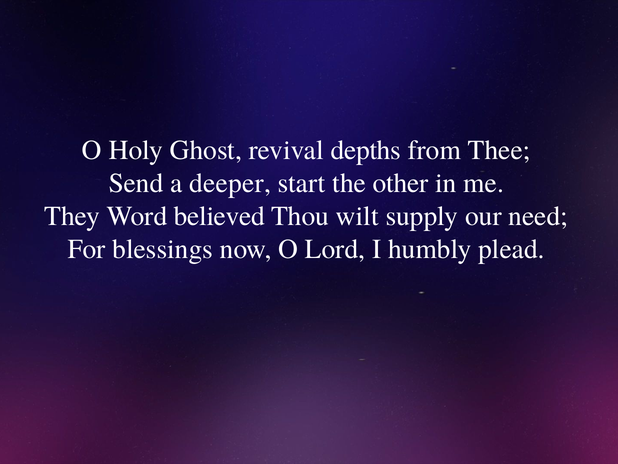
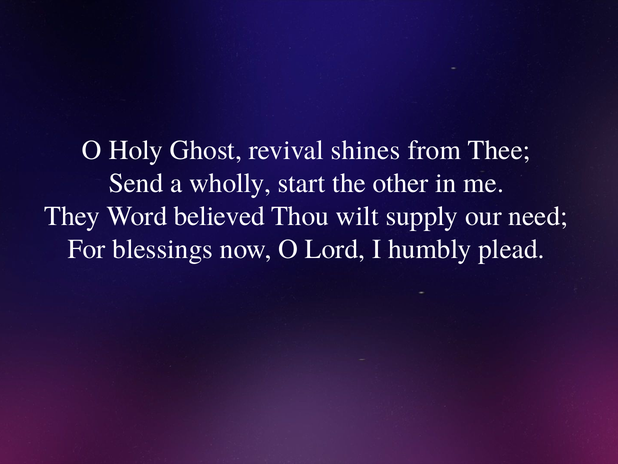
depths: depths -> shines (366, 150)
deeper: deeper -> wholly (230, 183)
